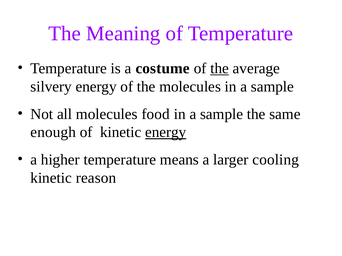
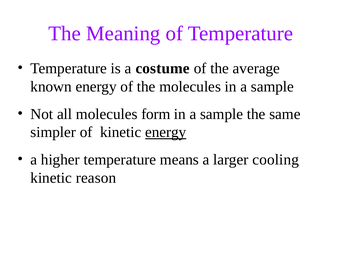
the underline: present -> none (220, 69)
silvery: silvery -> known (51, 87)
food: food -> form (156, 114)
enough: enough -> simpler (53, 132)
